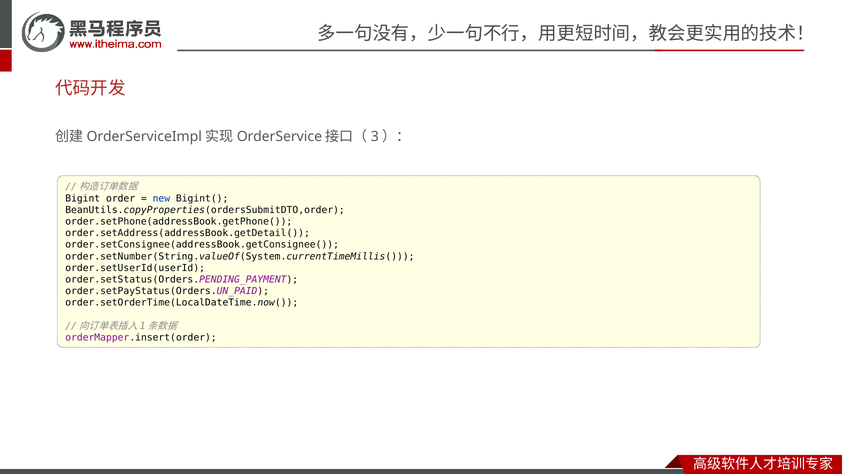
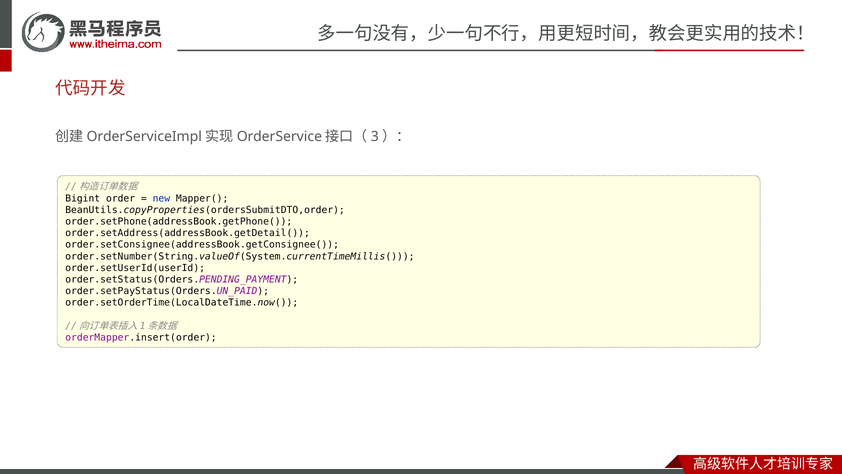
Bigint(: Bigint( -> Mapper( (202, 198)
